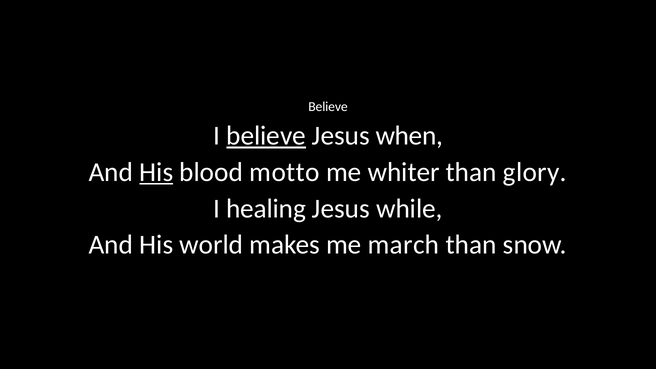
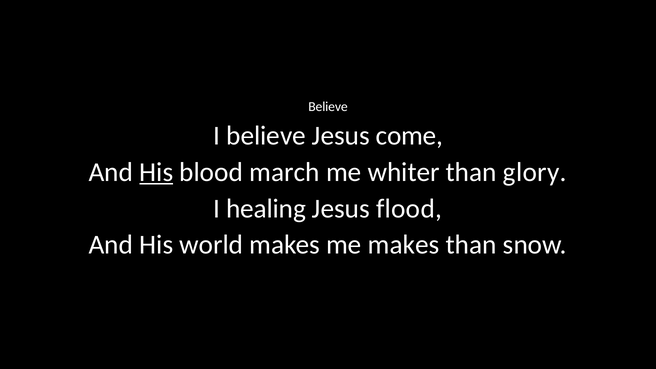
believe underline: present -> none (266, 136)
when: when -> come (409, 136)
motto: motto -> march (285, 172)
while: while -> flood (409, 208)
me march: march -> makes (404, 245)
